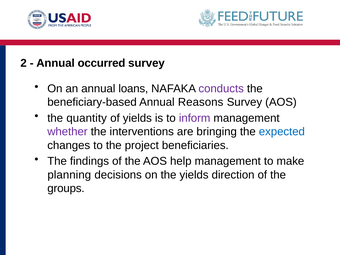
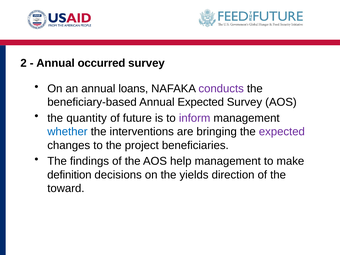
Annual Reasons: Reasons -> Expected (201, 102)
of yields: yields -> future (137, 118)
whether colour: purple -> blue (67, 132)
expected colour: blue -> purple (282, 132)
planning: planning -> definition (69, 175)
groups: groups -> toward (66, 188)
